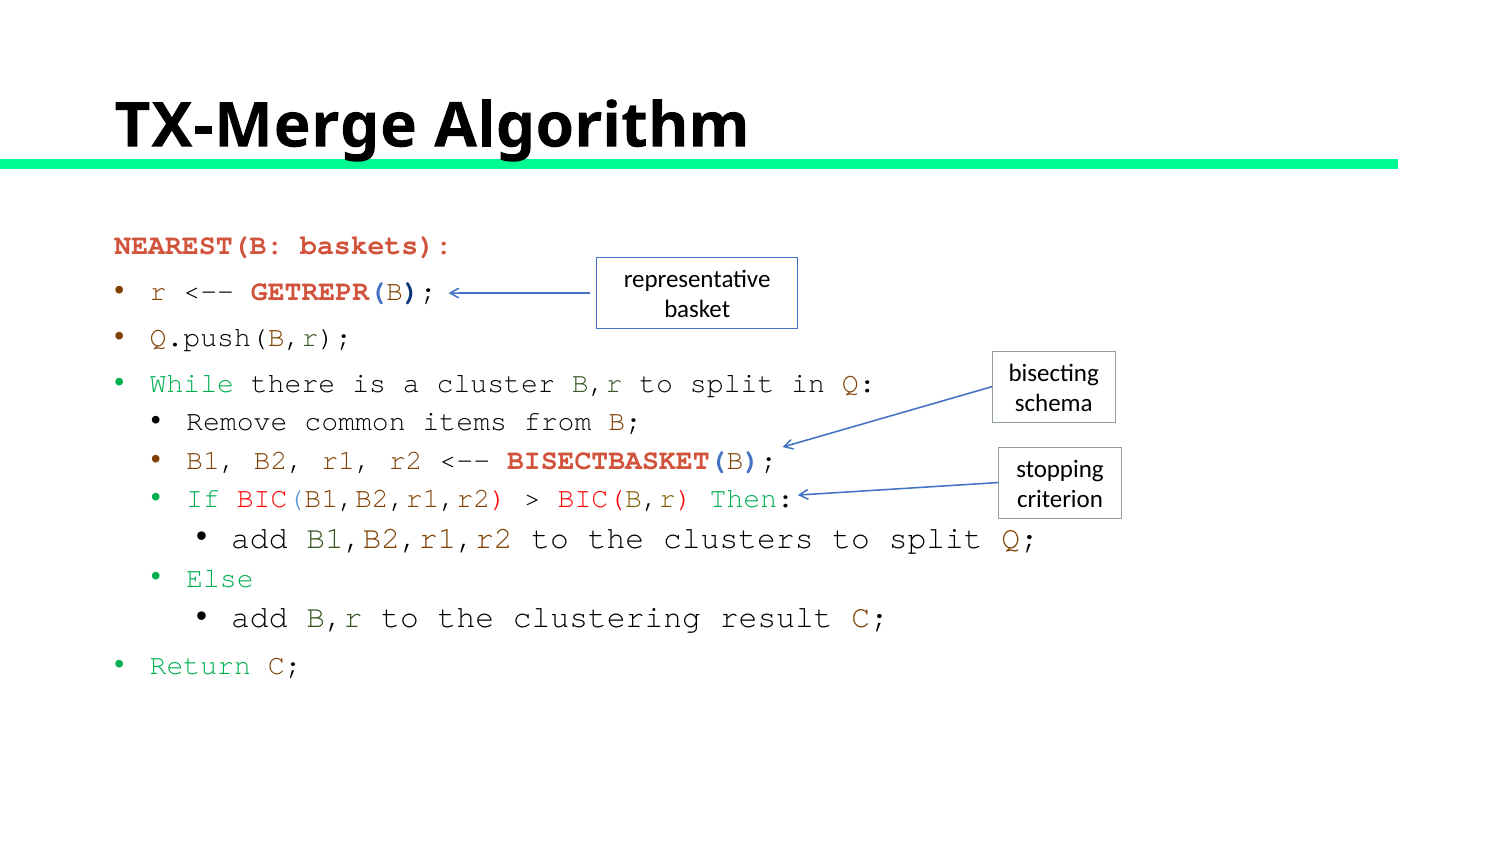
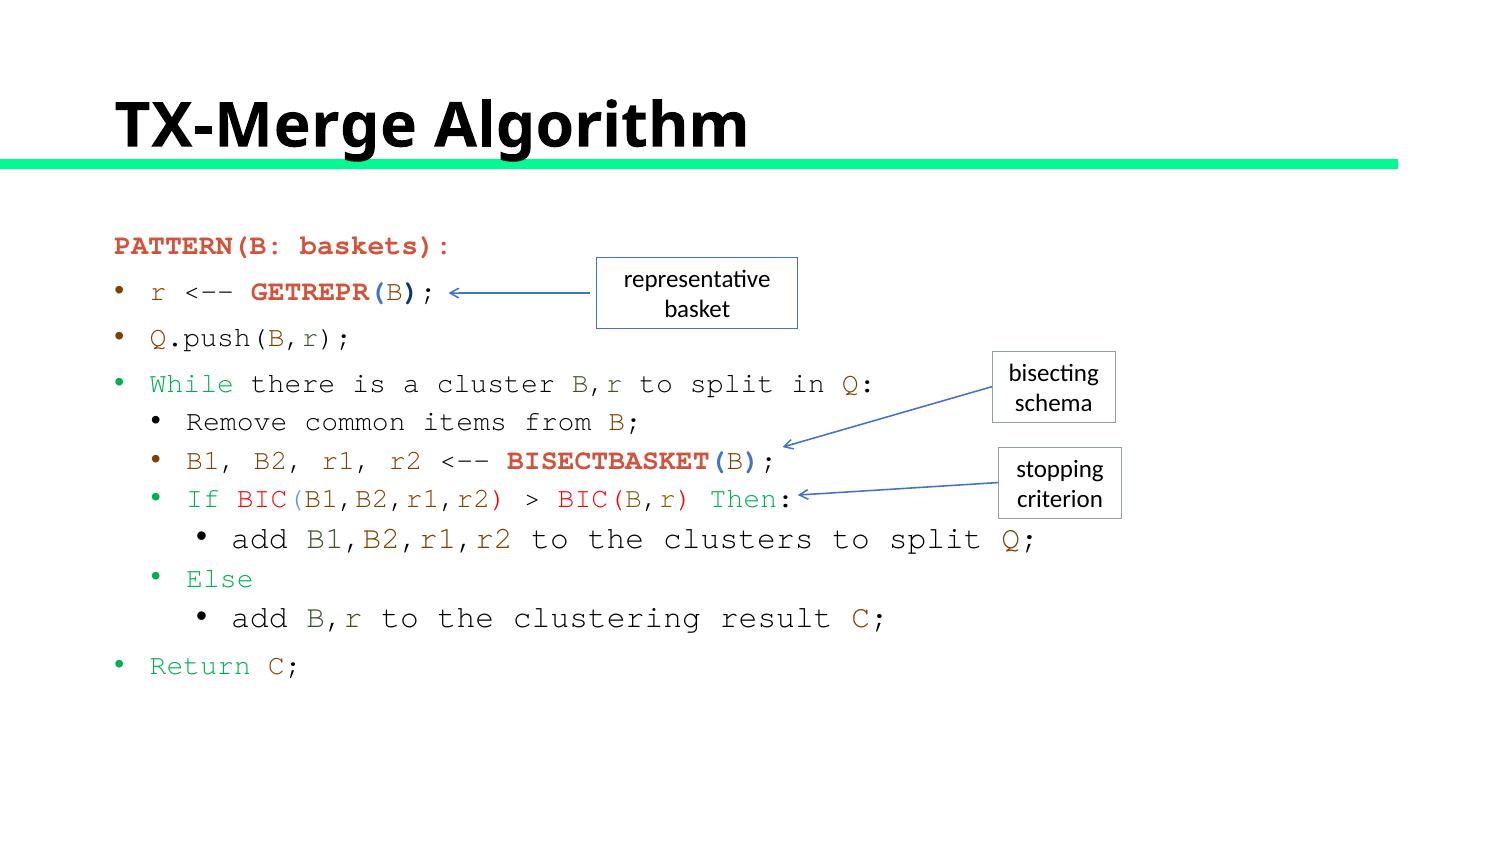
NEAREST(B: NEAREST(B -> PATTERN(B (199, 245)
